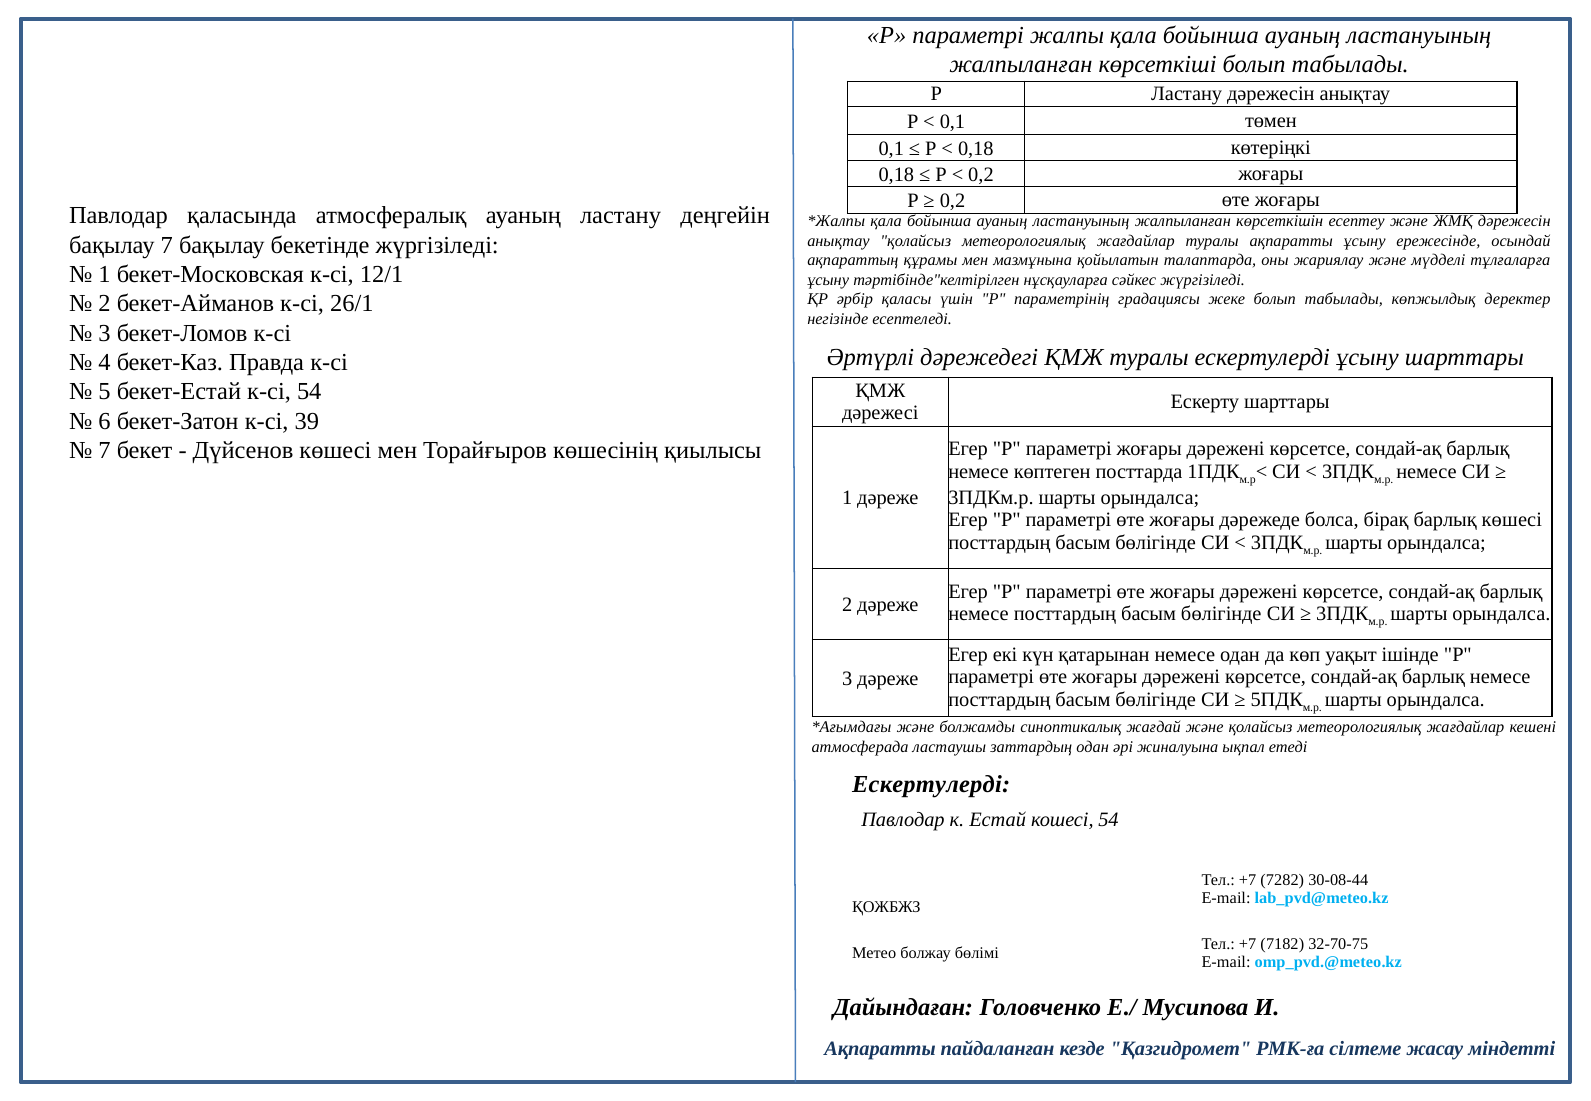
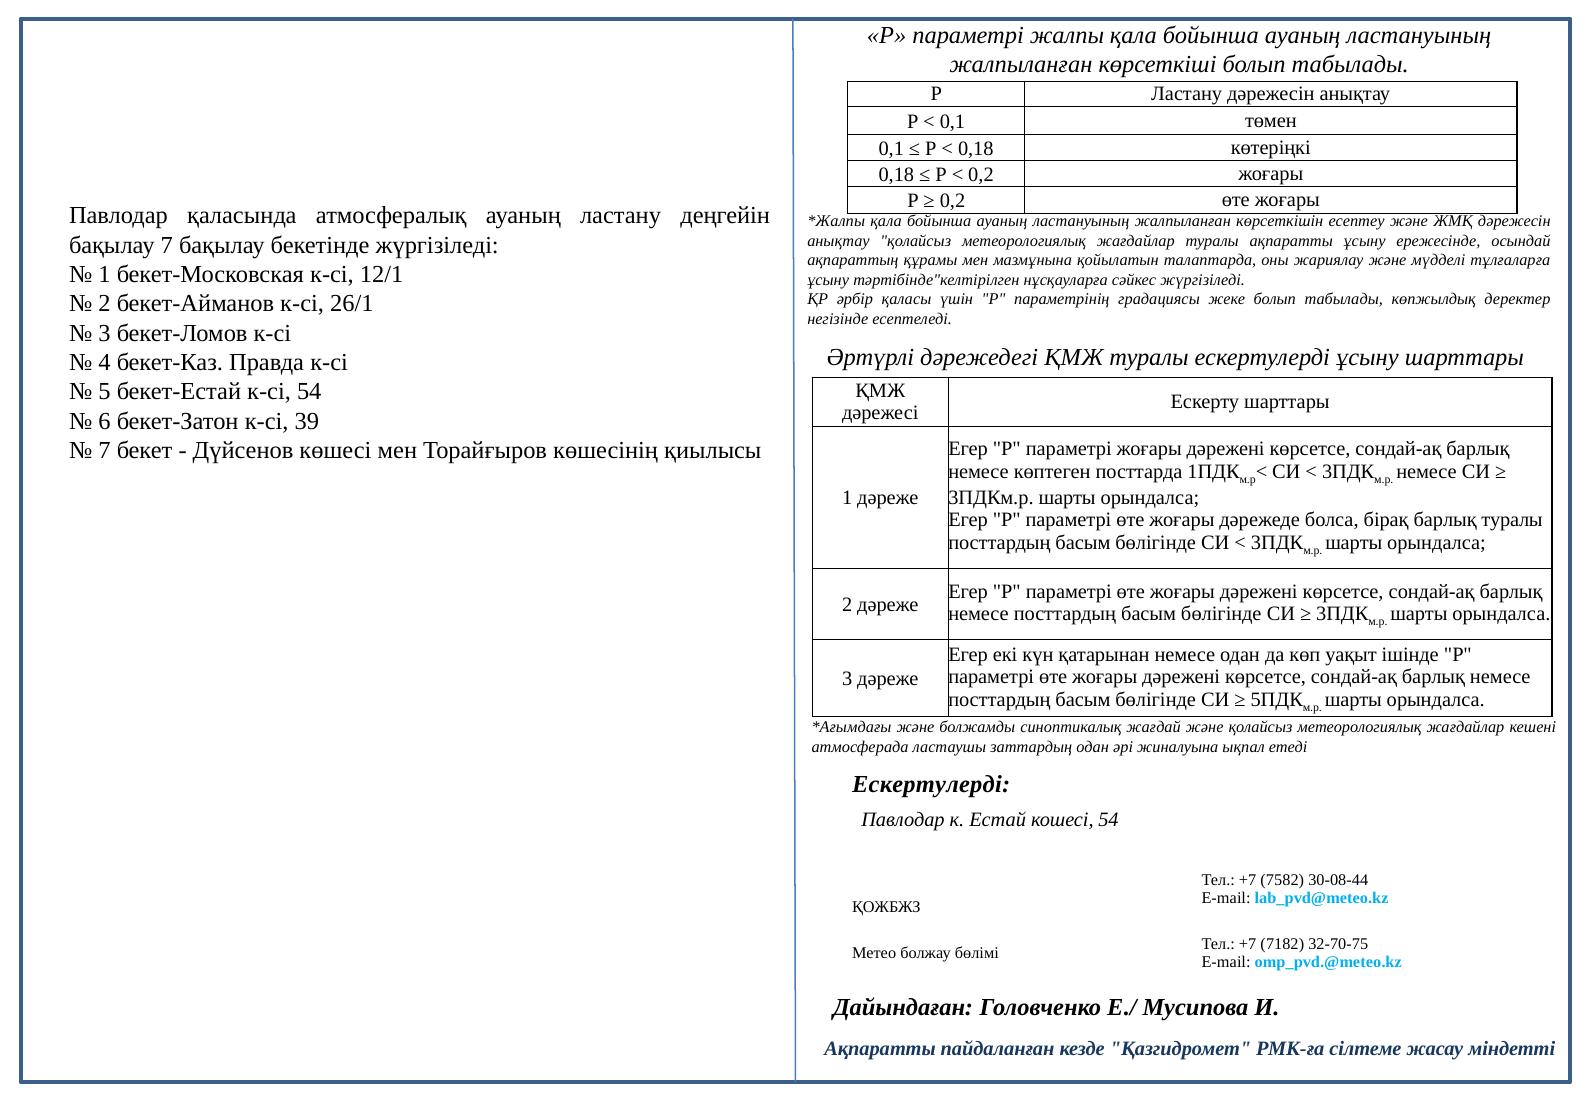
барлық көшесі: көшесі -> туралы (1512, 520)
7282: 7282 -> 7582 (1282, 881)
